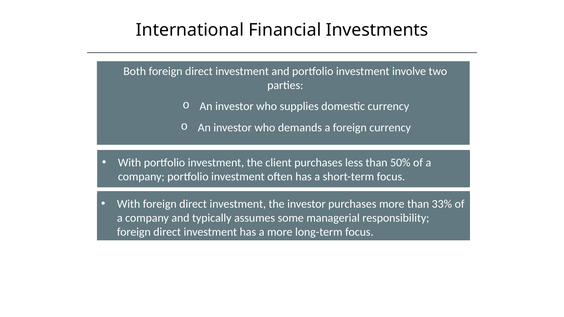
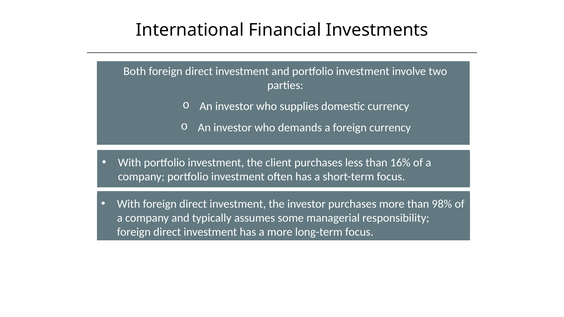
50%: 50% -> 16% (400, 163)
33%: 33% -> 98% (442, 204)
